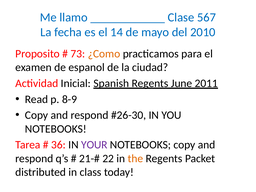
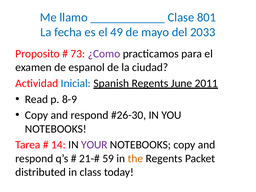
567: 567 -> 801 (207, 17)
14: 14 -> 49 (117, 32)
2010: 2010 -> 2033 (203, 32)
¿Como colour: orange -> purple (104, 54)
Inicial colour: black -> blue (76, 83)
36: 36 -> 14 (58, 145)
22: 22 -> 59 (108, 158)
